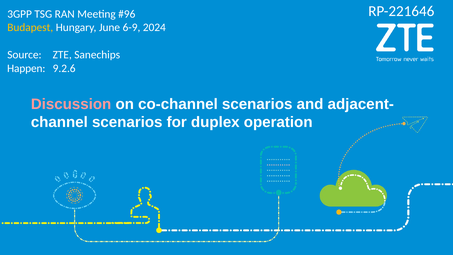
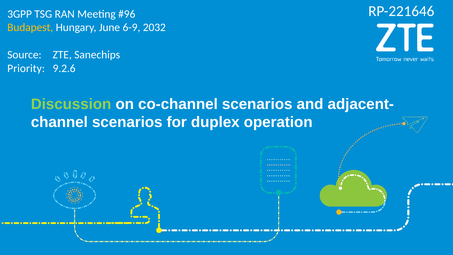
2024: 2024 -> 2032 (154, 28)
Happen: Happen -> Priority (26, 68)
Discussion colour: pink -> light green (71, 104)
